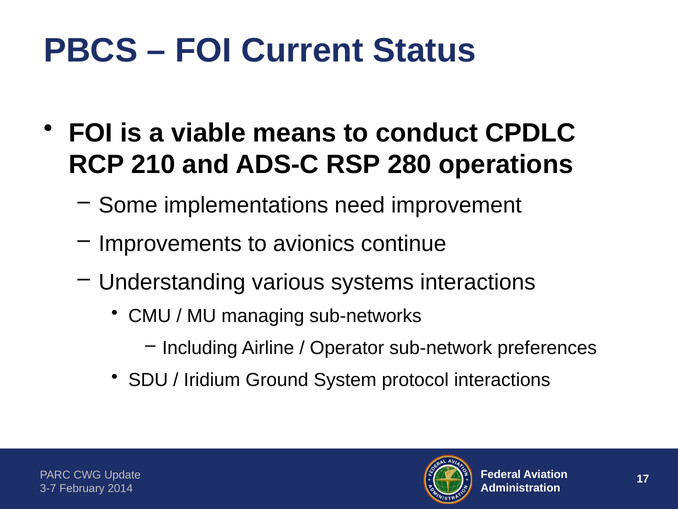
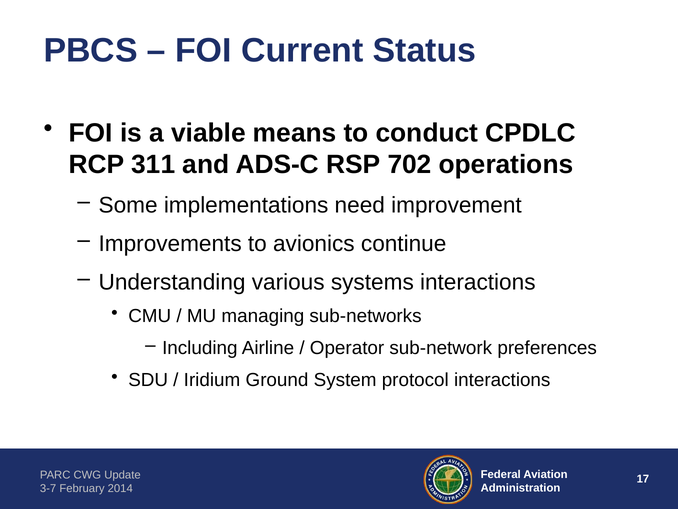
210: 210 -> 311 (153, 165)
280: 280 -> 702 (410, 165)
